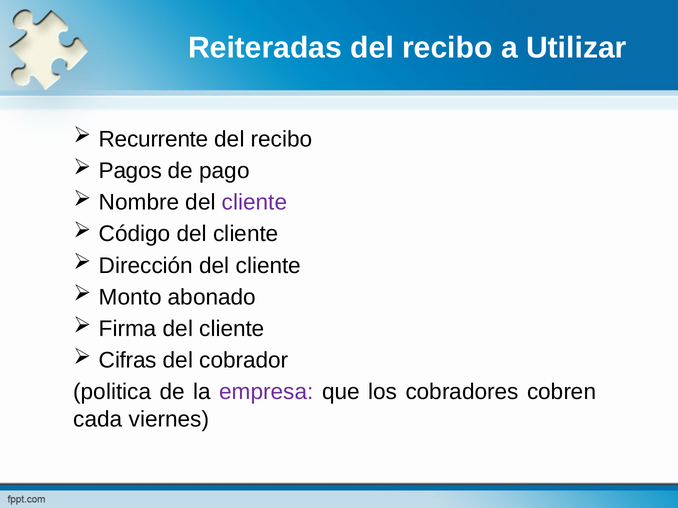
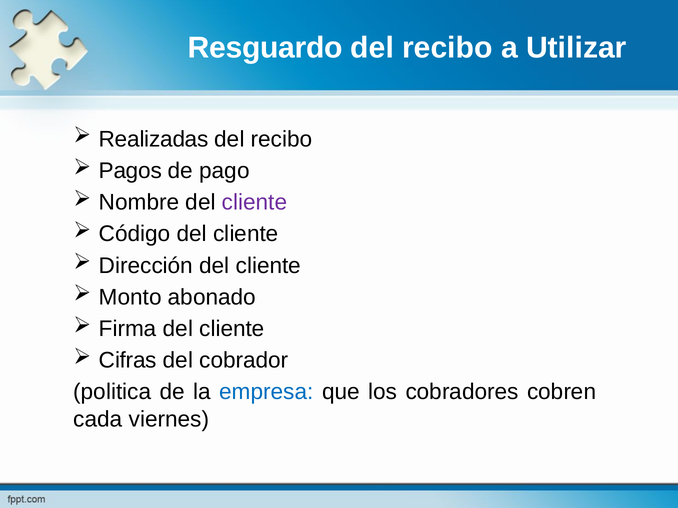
Reiteradas: Reiteradas -> Resguardo (265, 48)
Recurrente: Recurrente -> Realizadas (154, 139)
empresa colour: purple -> blue (266, 392)
